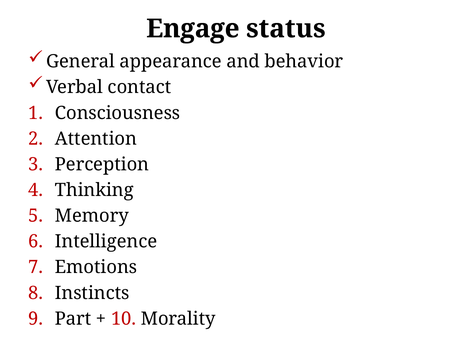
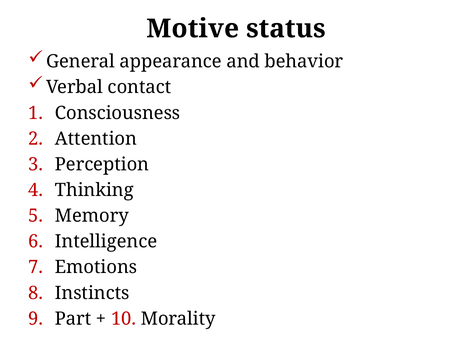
Engage: Engage -> Motive (193, 29)
